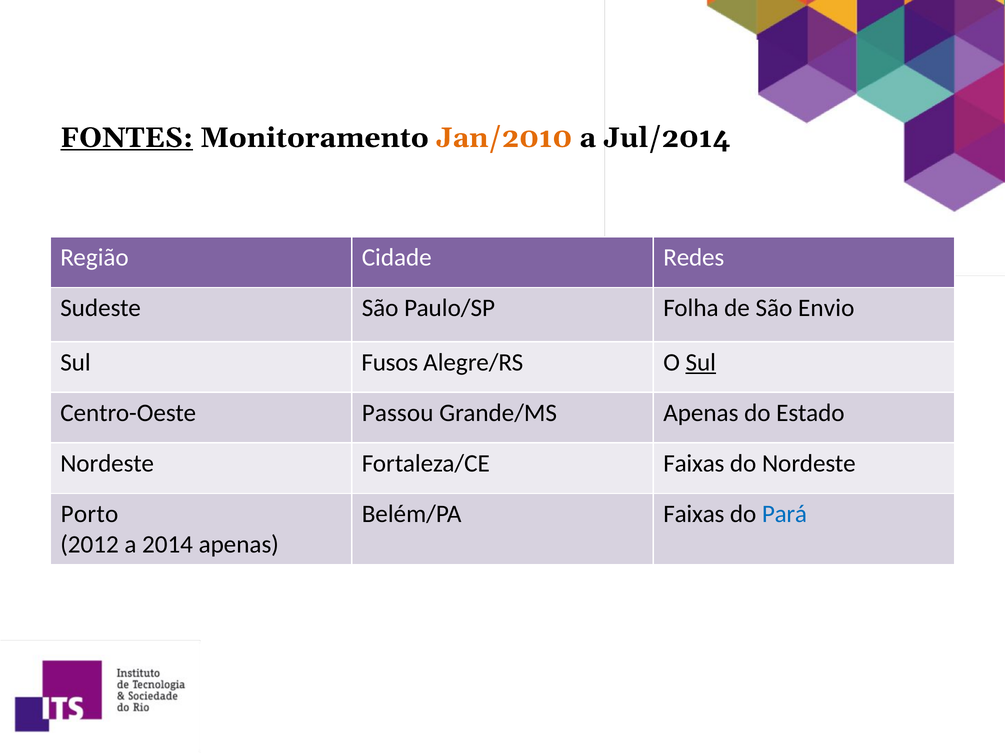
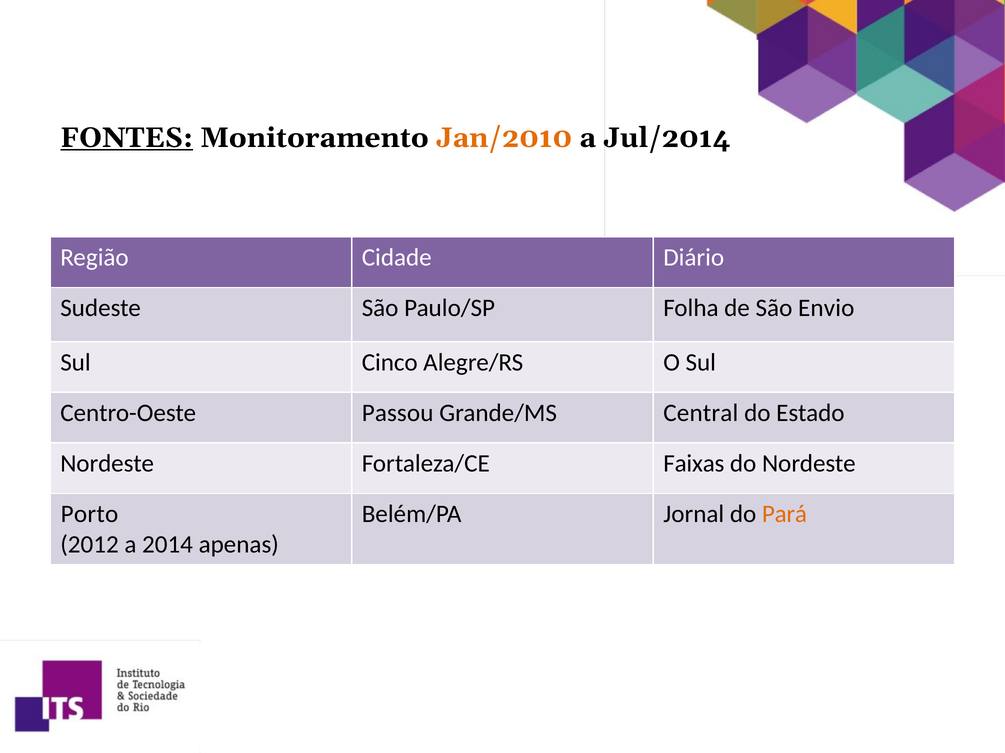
Redes: Redes -> Diário (694, 258)
Fusos: Fusos -> Cinco (390, 363)
Sul underline: present -> none (701, 363)
Grande/MS Apenas: Apenas -> Central (701, 413)
Belém/PA Faixas: Faixas -> Jornal (694, 515)
Pará colour: blue -> orange (784, 515)
